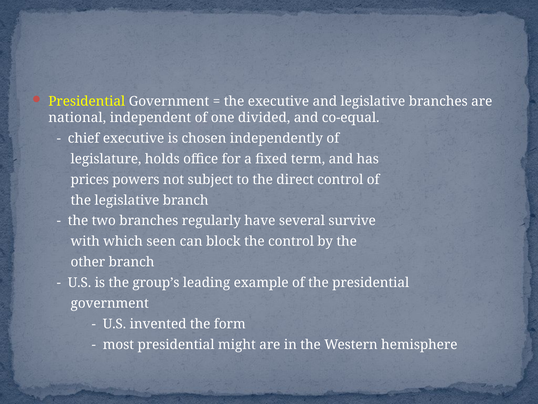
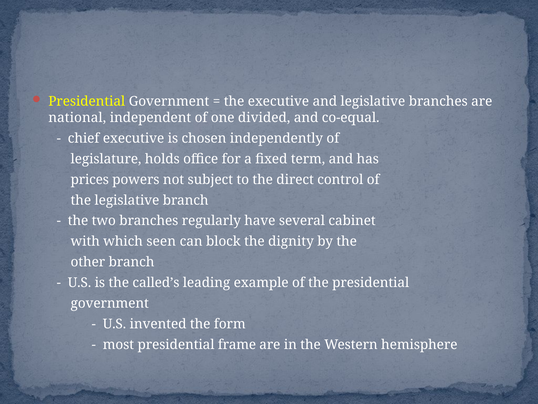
survive: survive -> cabinet (352, 221)
the control: control -> dignity (291, 241)
group’s: group’s -> called’s (156, 283)
might: might -> frame (237, 344)
